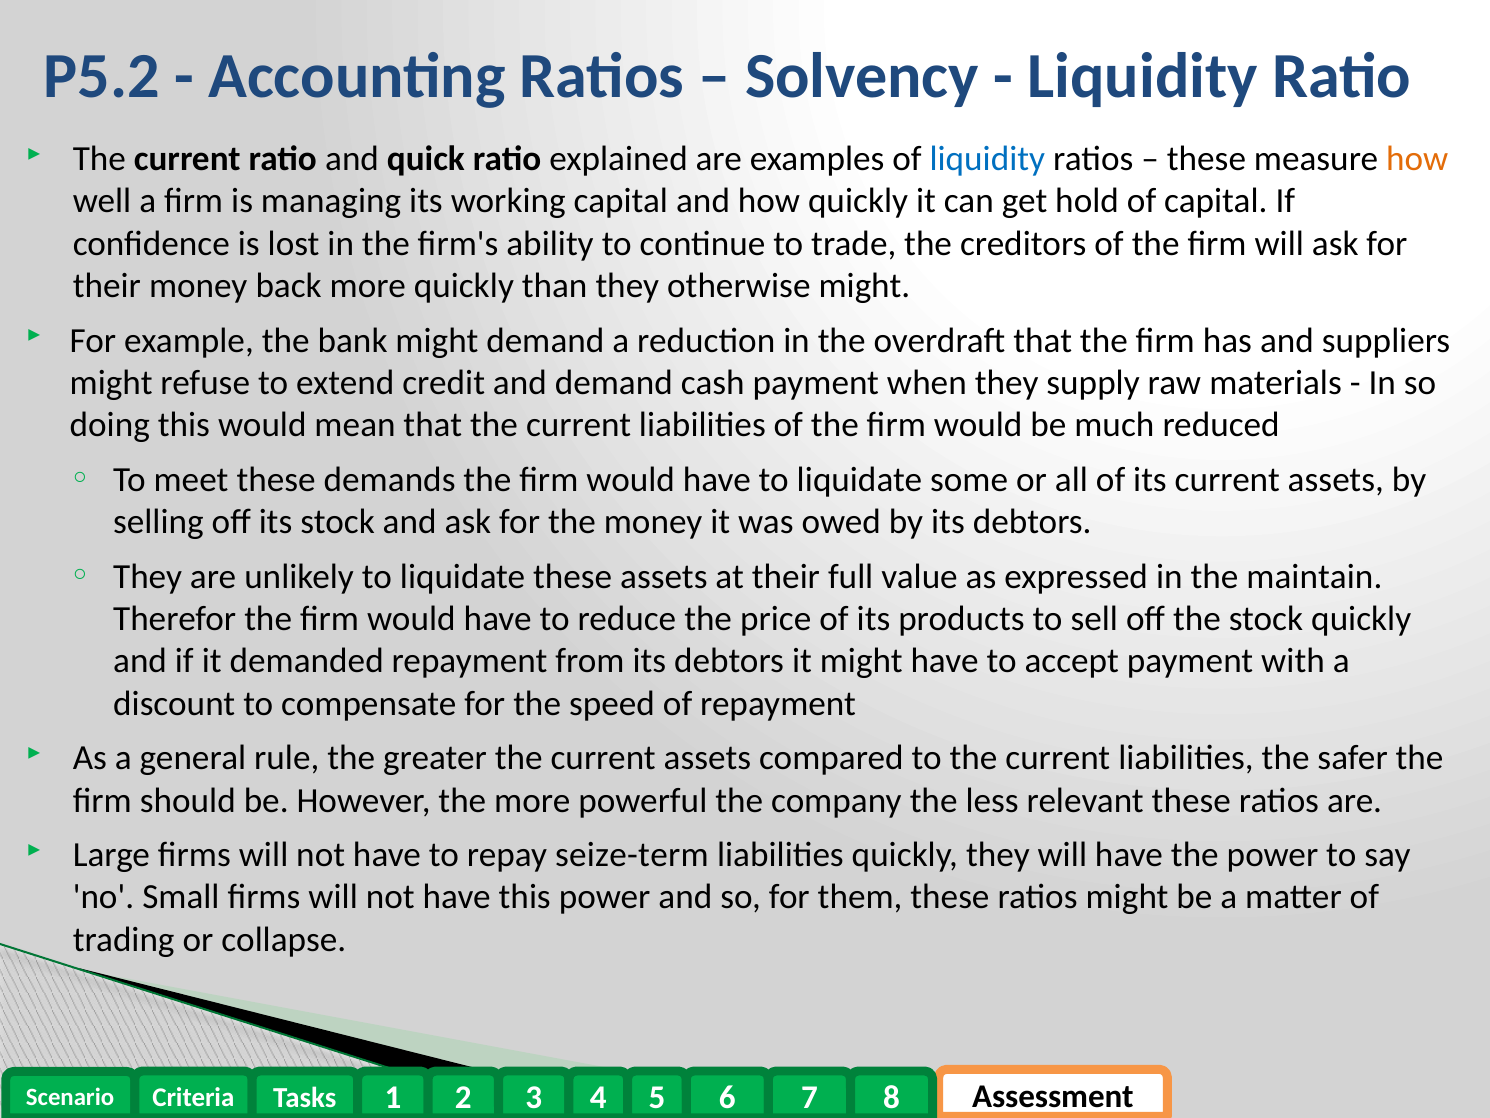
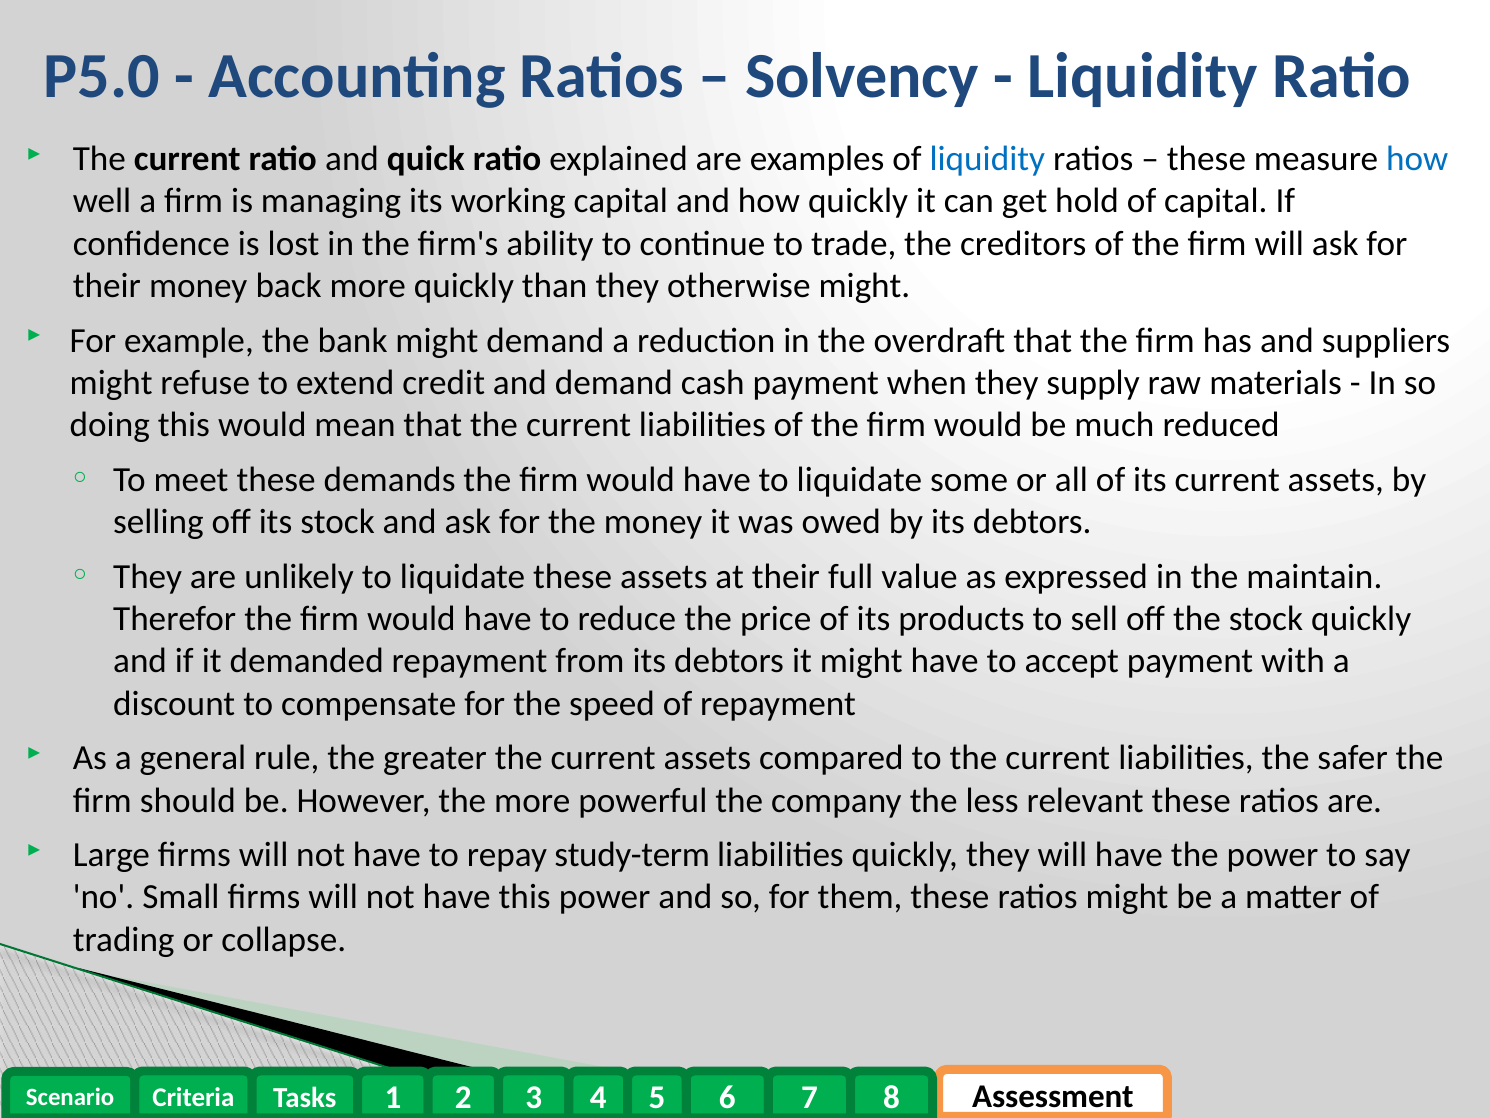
P5.2: P5.2 -> P5.0 (102, 76)
how colour: orange -> blue (1417, 159)
seize-term: seize-term -> study-term (632, 855)
